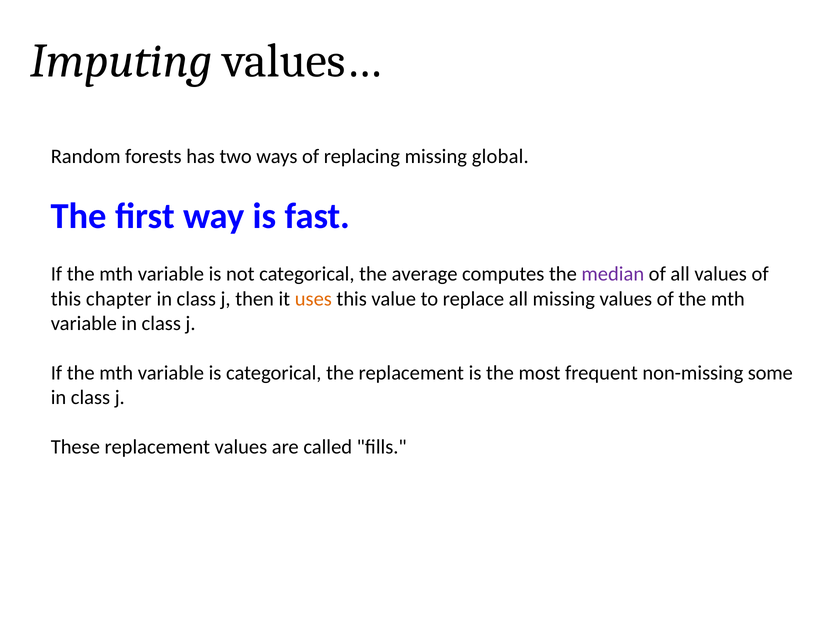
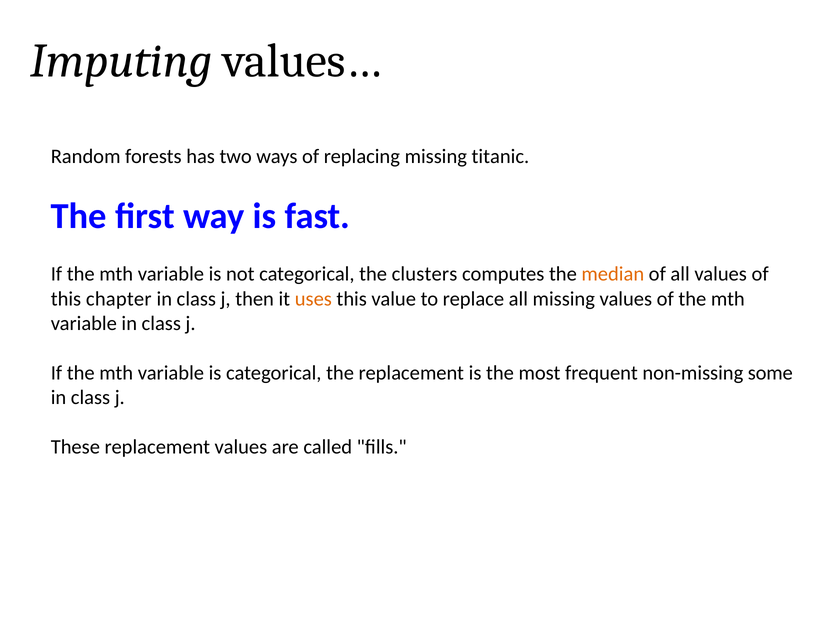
global: global -> titanic (500, 156)
average: average -> clusters (424, 274)
median colour: purple -> orange (613, 274)
